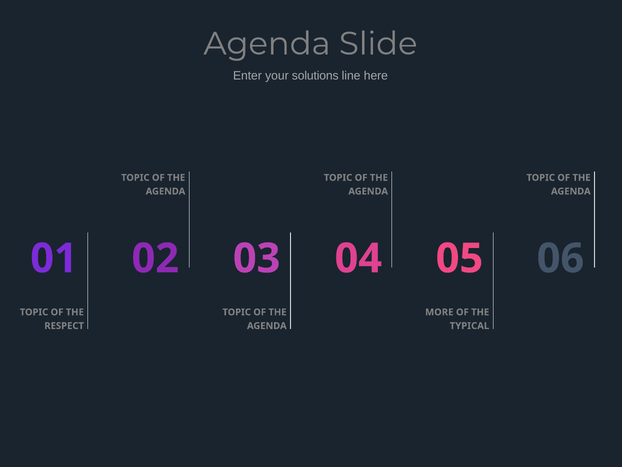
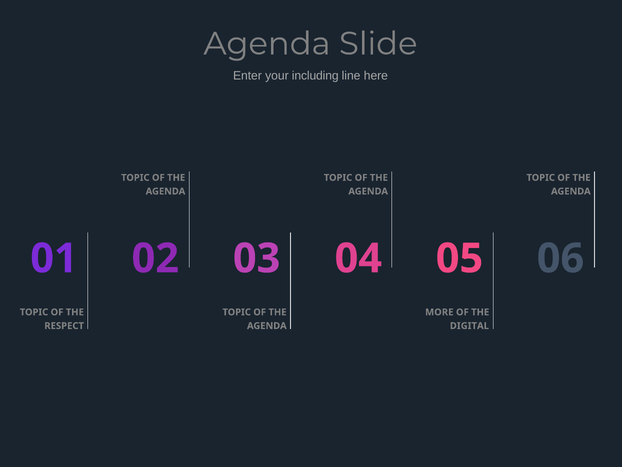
solutions: solutions -> including (315, 76)
TYPICAL: TYPICAL -> DIGITAL (469, 326)
